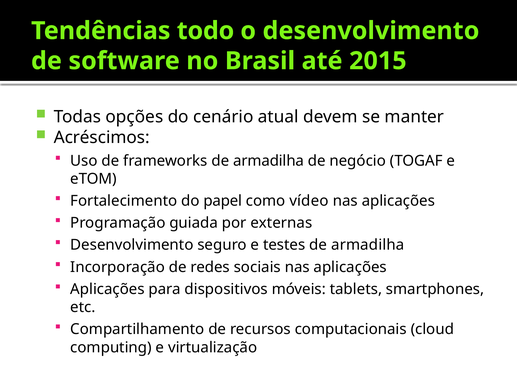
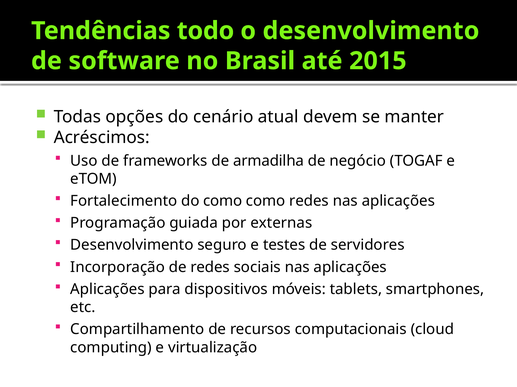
do papel: papel -> como (223, 201)
como vídeo: vídeo -> redes (309, 201)
testes de armadilha: armadilha -> servidores (368, 246)
